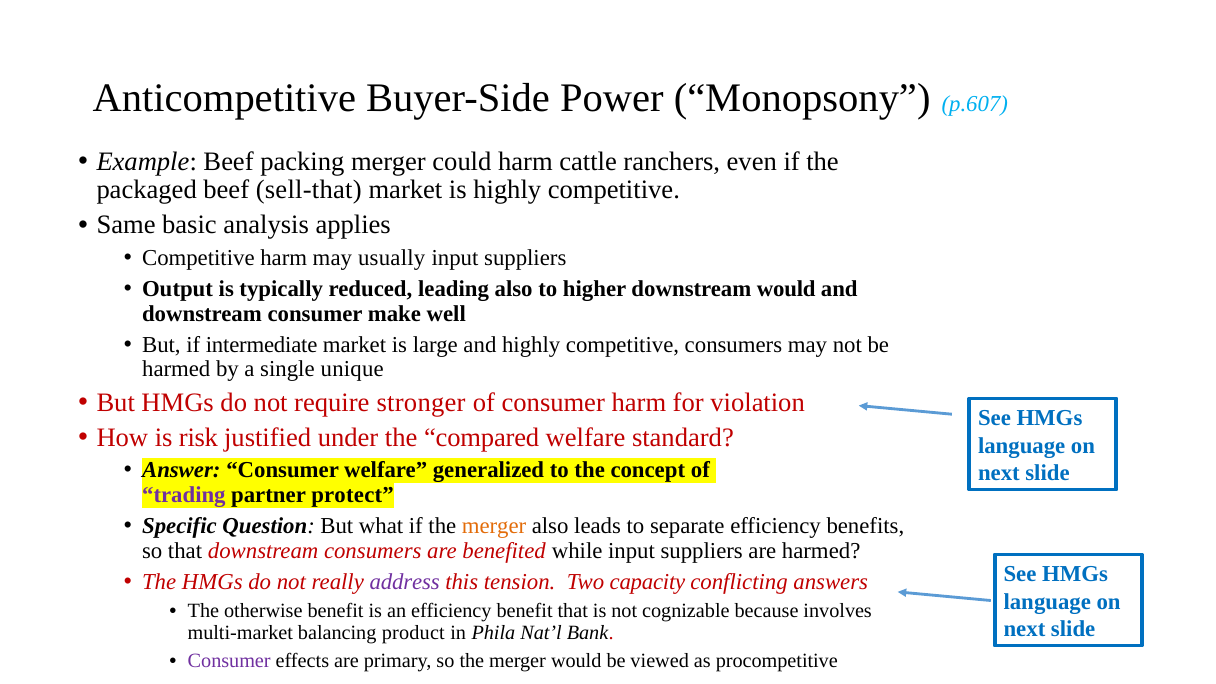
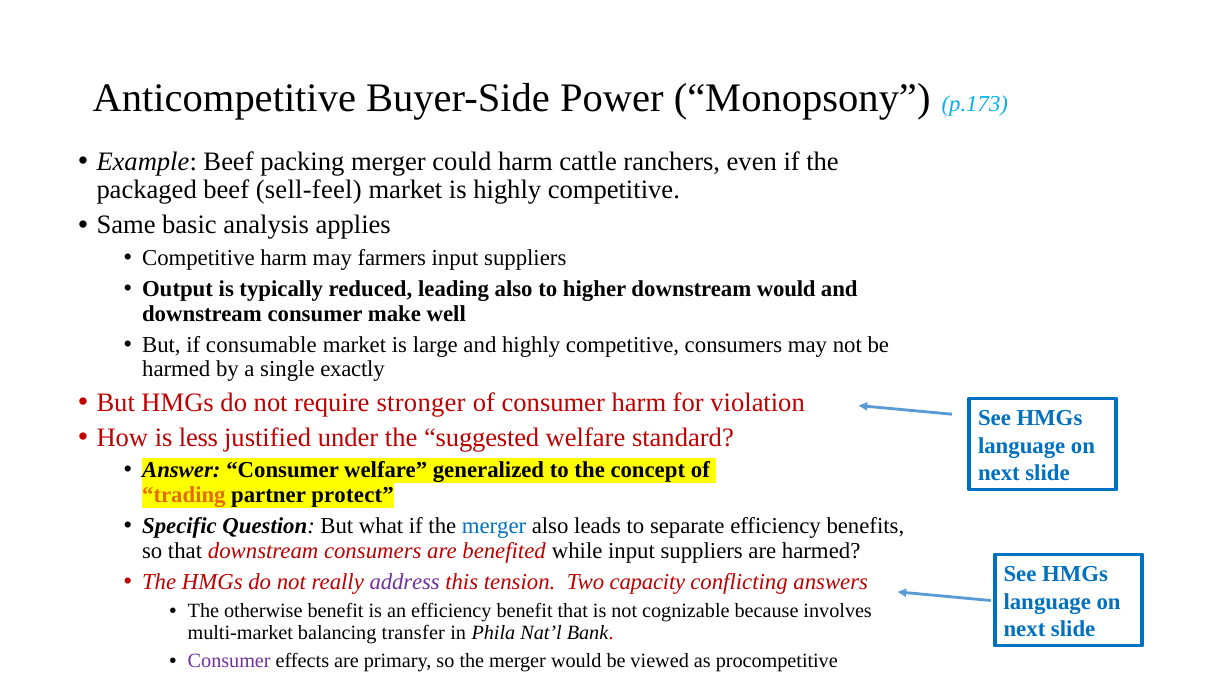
p.607: p.607 -> p.173 (975, 104)
sell-that: sell-that -> sell-feel (309, 190)
usually: usually -> farmers (392, 258)
intermediate: intermediate -> consumable (261, 345)
unique: unique -> exactly (352, 369)
risk: risk -> less (198, 437)
compared: compared -> suggested (482, 437)
trading colour: purple -> orange (184, 495)
merger colour: orange -> blue (494, 526)
product: product -> transfer (413, 633)
